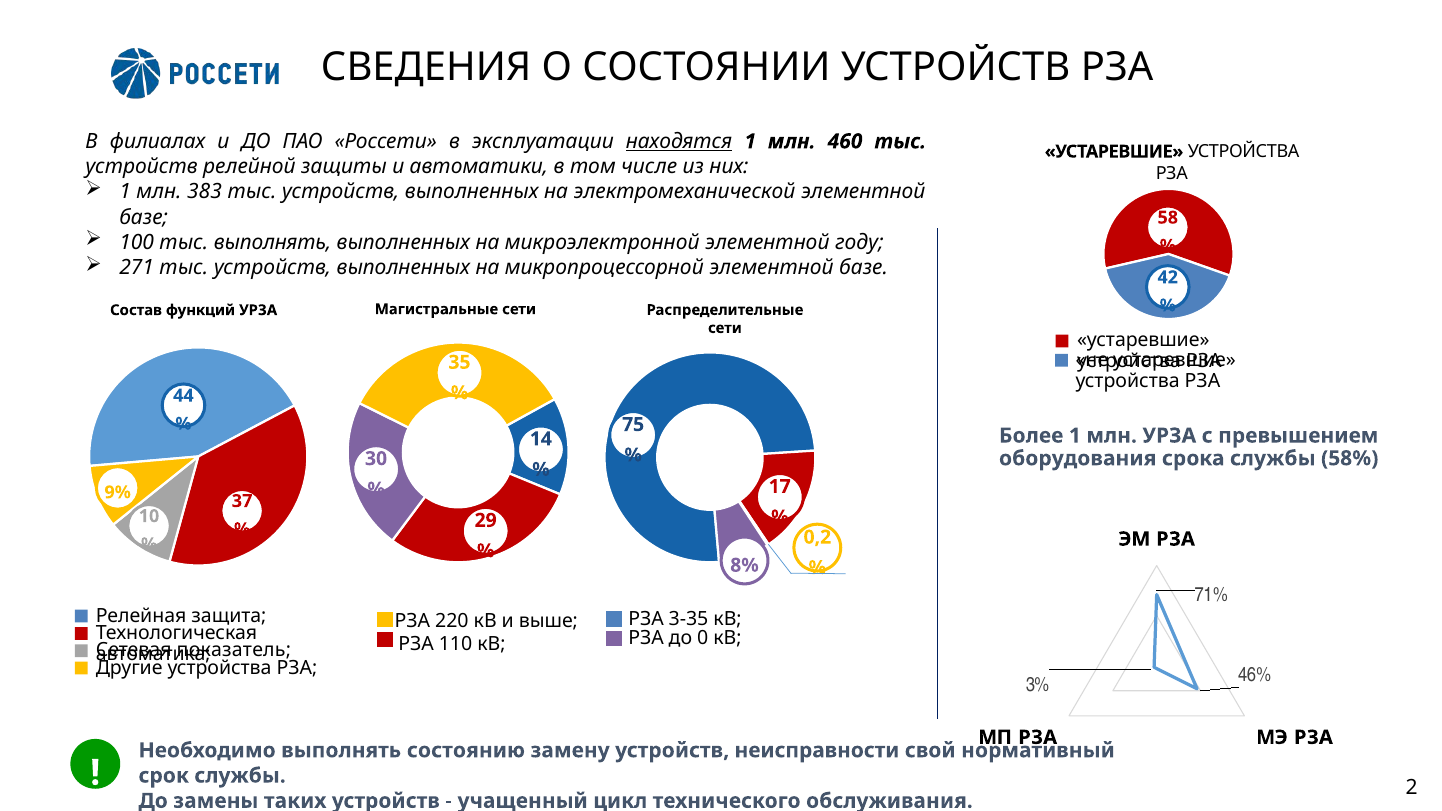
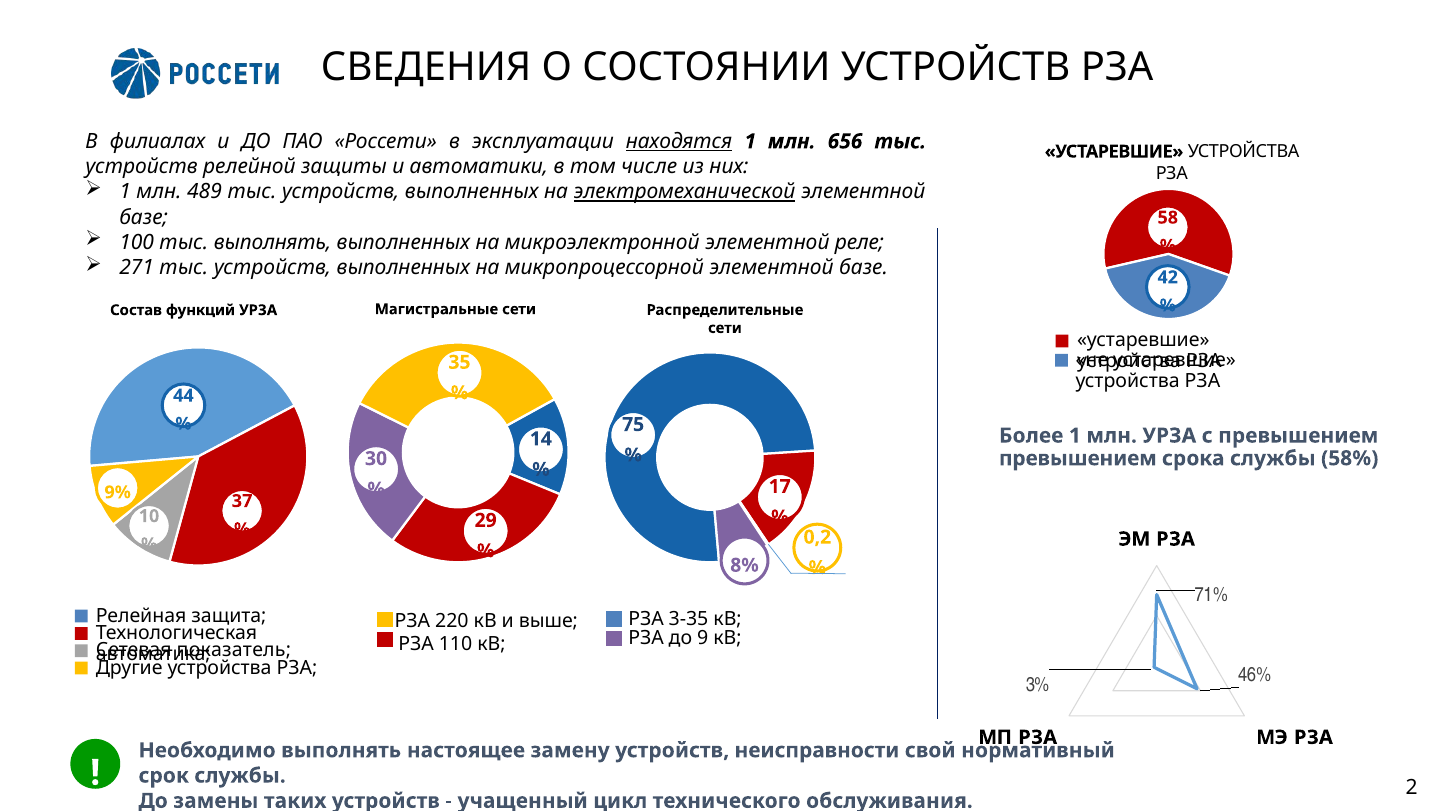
460: 460 -> 656 (845, 141)
383: 383 -> 489 (205, 192)
электромеханической underline: none -> present (685, 192)
году: году -> реле (860, 242)
оборудования: оборудования -> превышением (1078, 458)
0: 0 -> 9 (703, 638)
состоянию: состоянию -> настоящее (466, 750)
